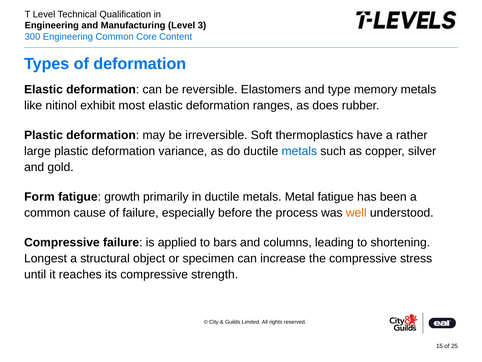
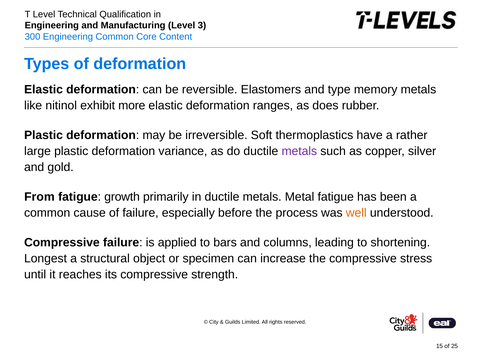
most: most -> more (132, 105)
metals colour: blue -> purple (299, 151)
Form: Form -> From (39, 197)
